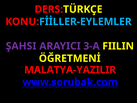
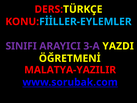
ŞAHSI: ŞAHSI -> SINIFI (21, 46)
FIILIN: FIILIN -> YAZDI (118, 46)
